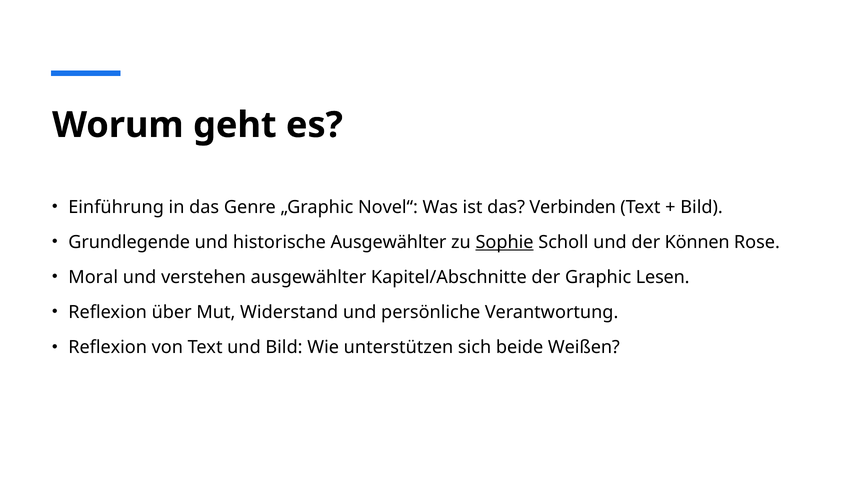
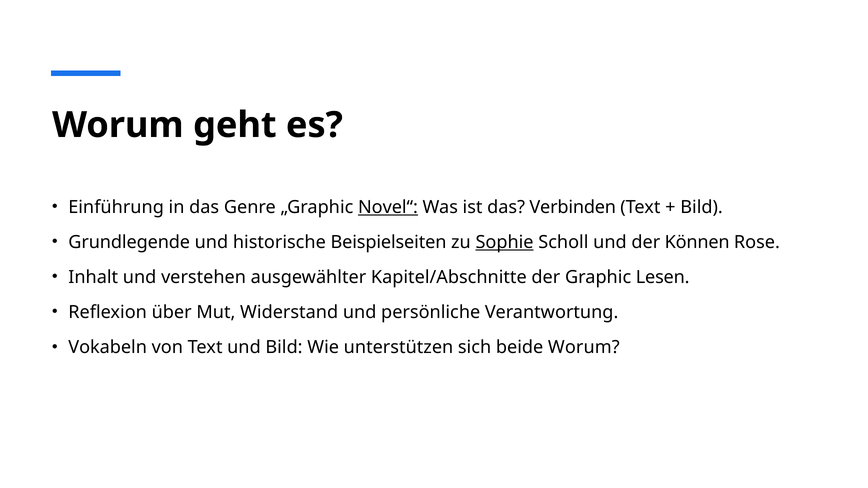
Novel“ underline: none -> present (388, 207)
historische Ausgewählter: Ausgewählter -> Beispielseiten (388, 242)
Moral: Moral -> Inhalt (93, 277)
Reflexion: Reflexion -> Vokabeln (108, 348)
beide Weißen: Weißen -> Worum (584, 348)
